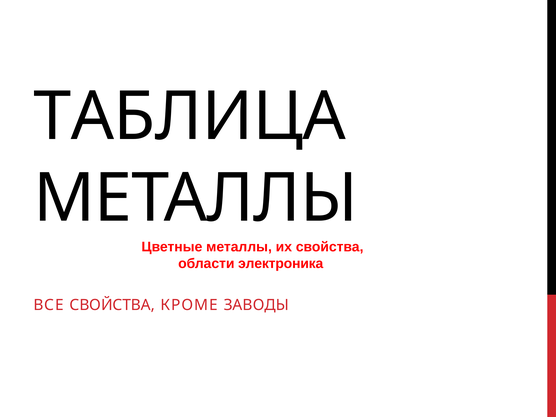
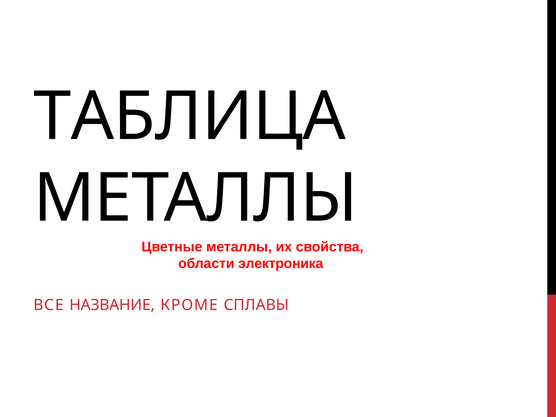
ВСЕ СВОЙСТВА: СВОЙСТВА -> НАЗВАНИЕ (112, 305)
ЗАВОДЫ: ЗАВОДЫ -> СПЛАВЫ (256, 305)
